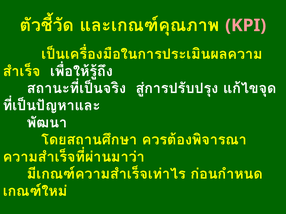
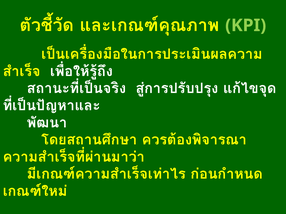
KPI colour: pink -> light green (246, 25)
